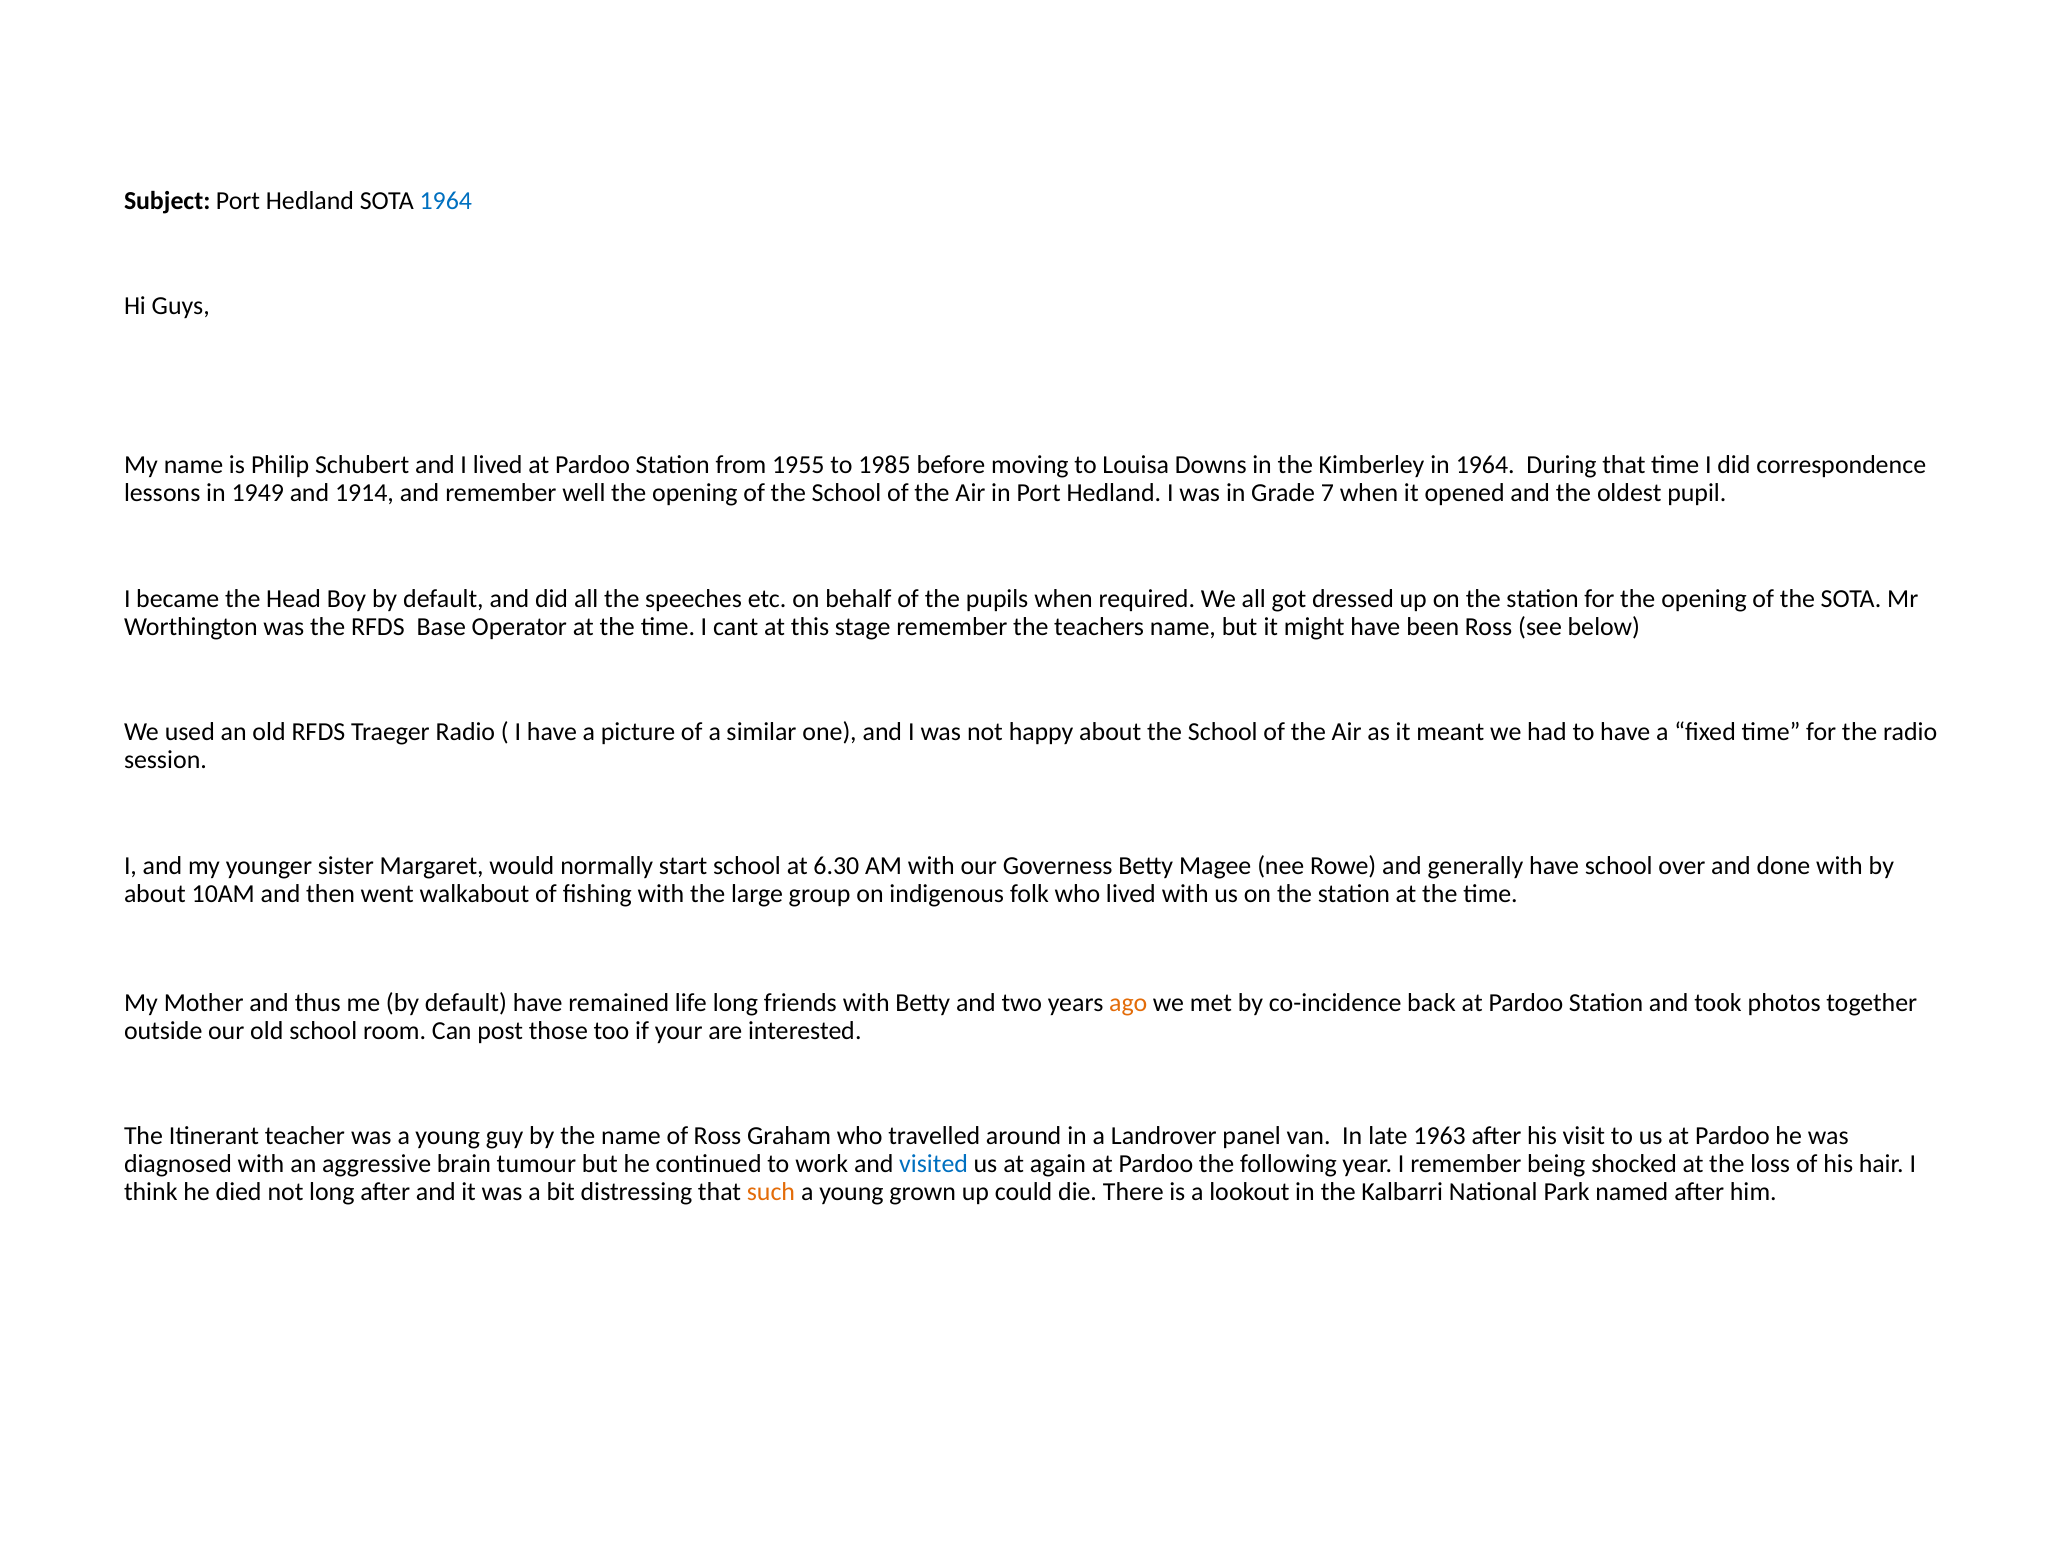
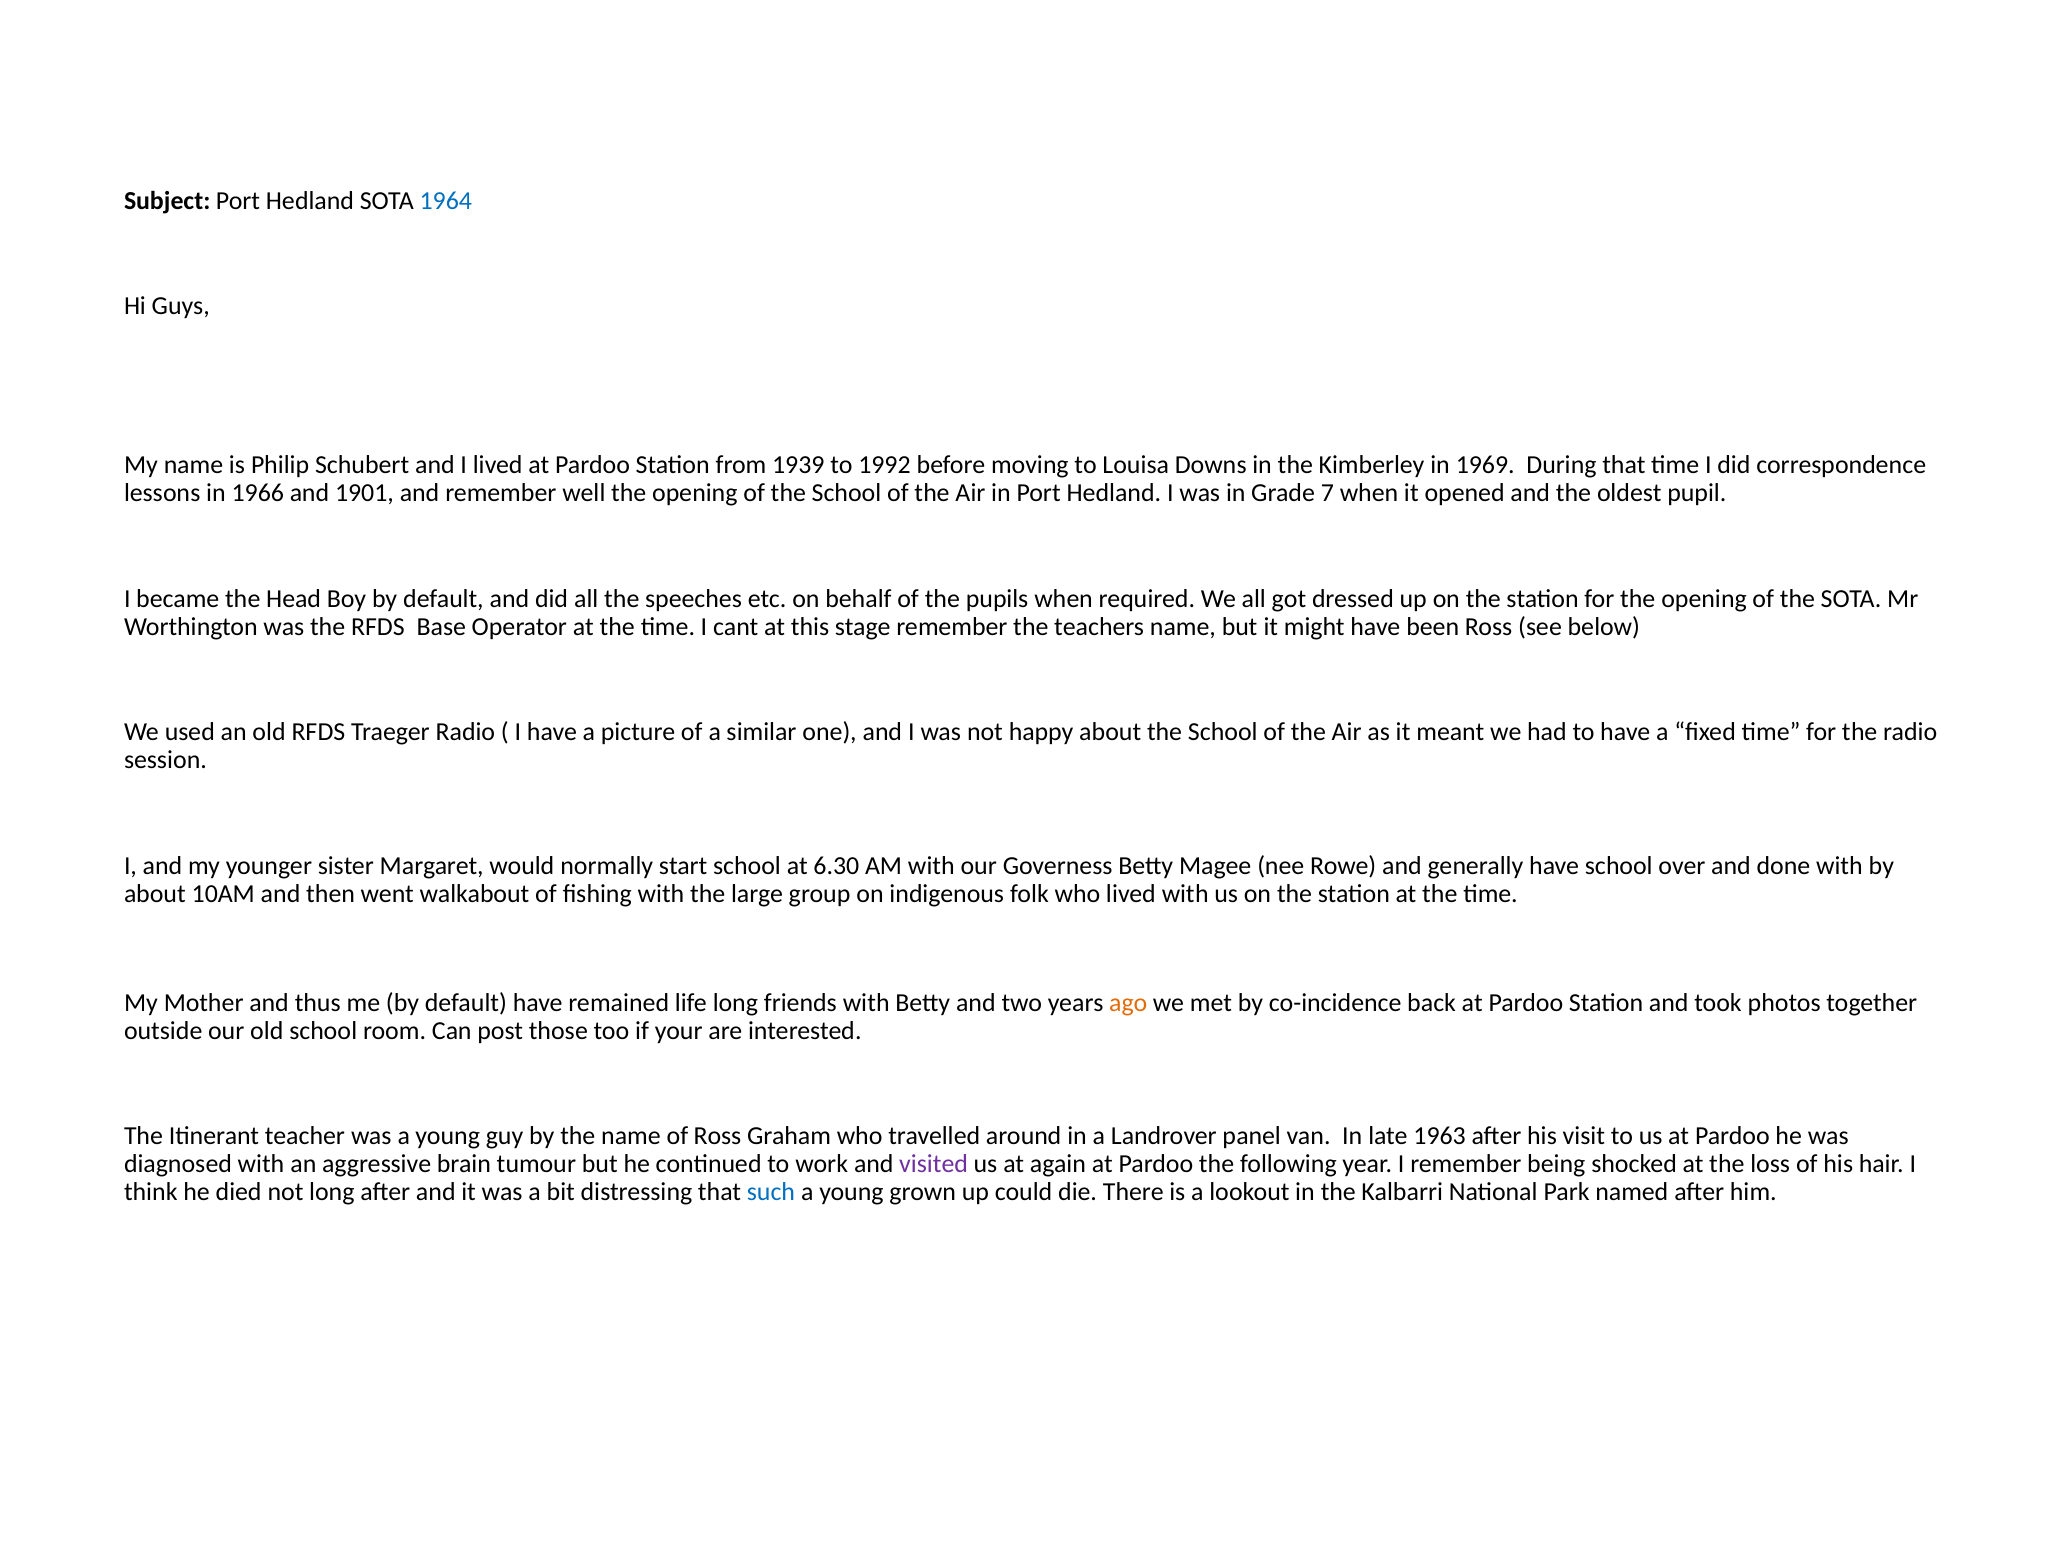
1955: 1955 -> 1939 (798, 465)
1985: 1985 -> 1992 (884, 465)
in 1964: 1964 -> 1969 (1485, 465)
1949: 1949 -> 1966 (258, 493)
1914: 1914 -> 1901 (364, 493)
visited colour: blue -> purple (934, 1164)
such colour: orange -> blue (771, 1192)
